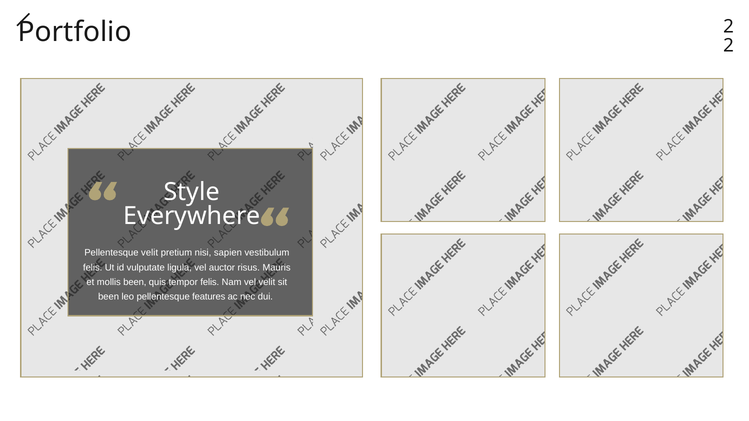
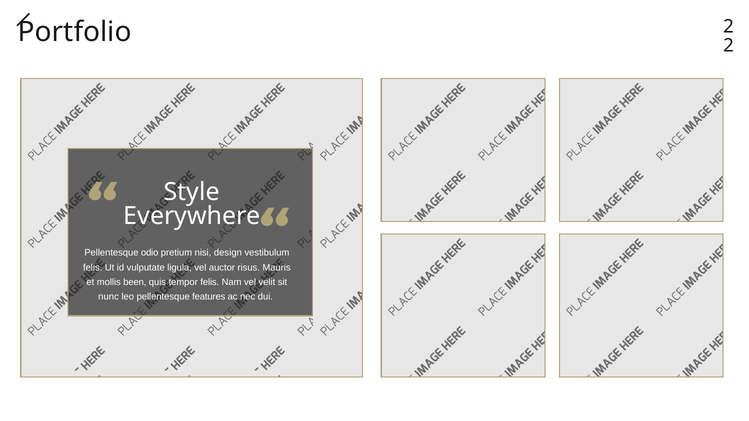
Pellentesque velit: velit -> odio (150, 253)
sapien: sapien -> design (228, 253)
been: been -> nunc (109, 297)
